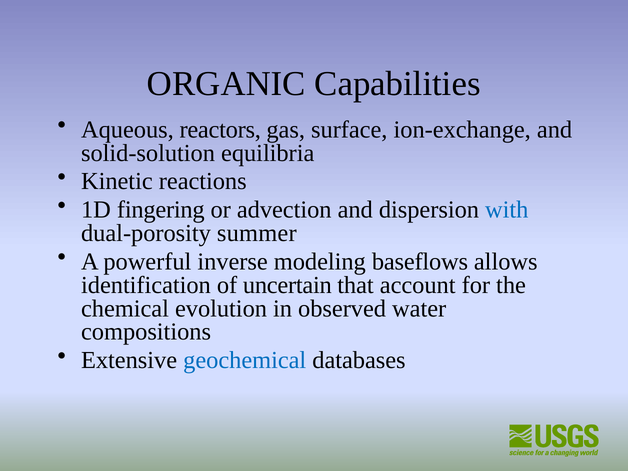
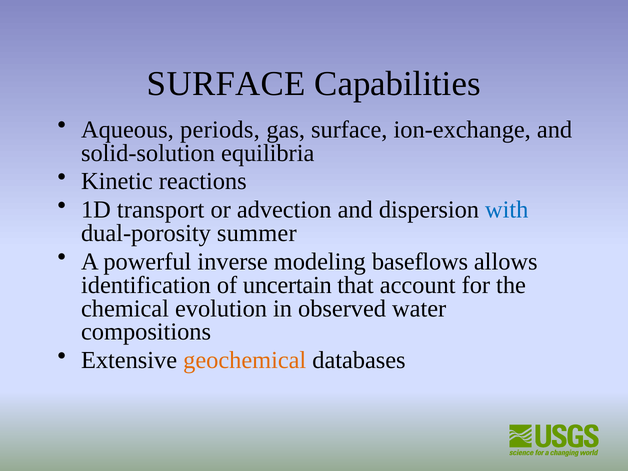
ORGANIC: ORGANIC -> SURFACE (226, 84)
reactors: reactors -> periods (220, 130)
fingering: fingering -> transport (161, 210)
geochemical colour: blue -> orange (245, 360)
